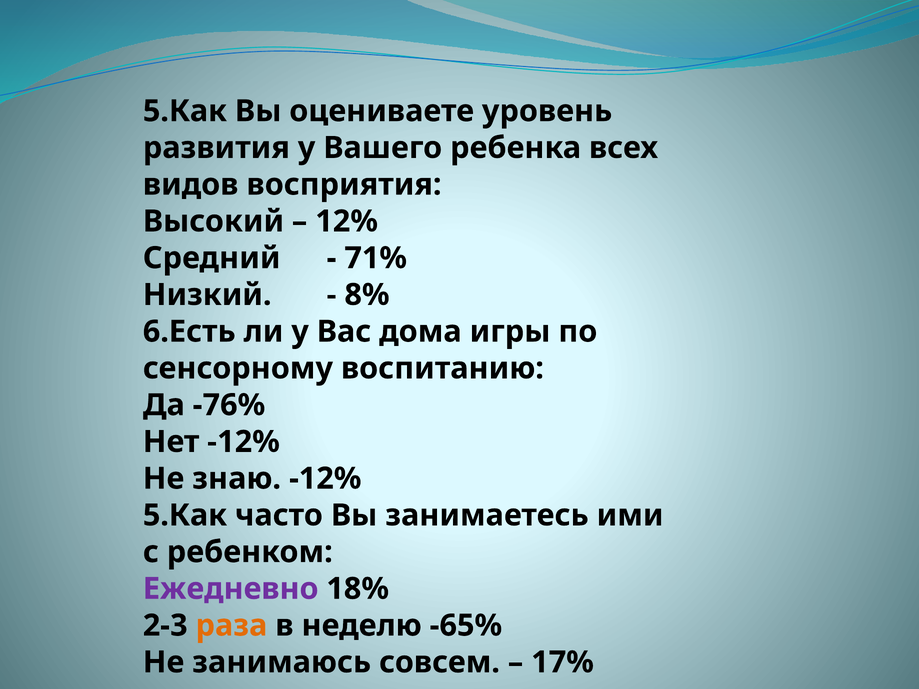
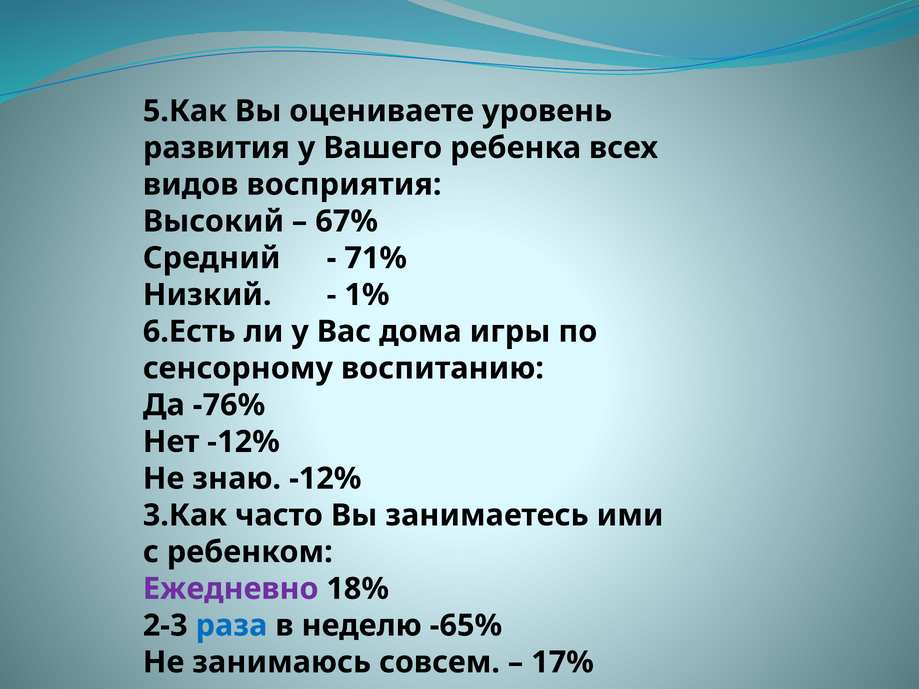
12%: 12% -> 67% (347, 221)
8%: 8% -> 1% (367, 295)
5.Как: 5.Как -> 3.Как (185, 515)
раза colour: orange -> blue (231, 626)
